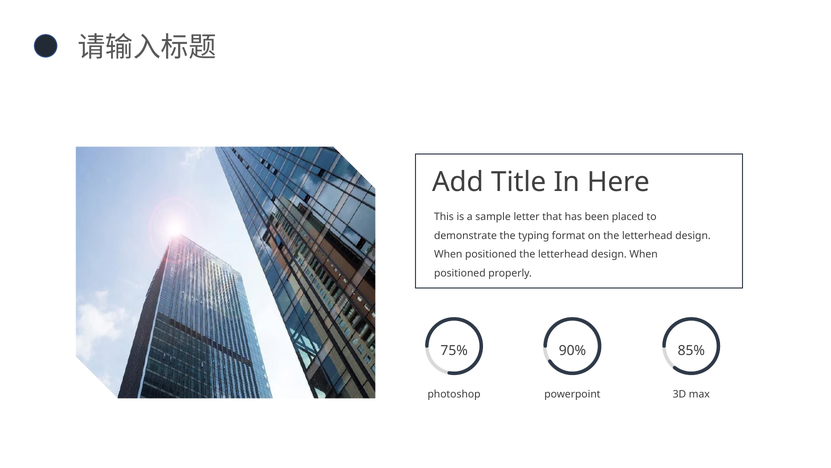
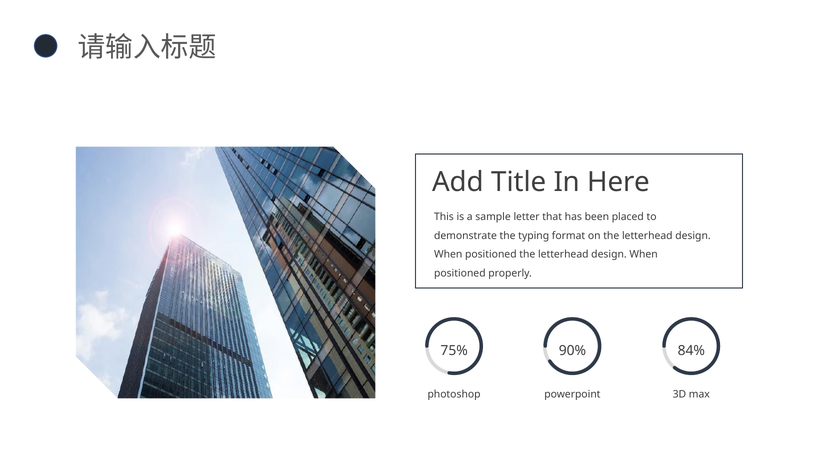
85%: 85% -> 84% (691, 350)
